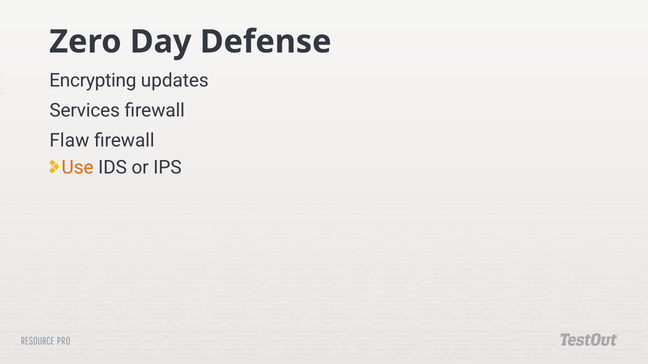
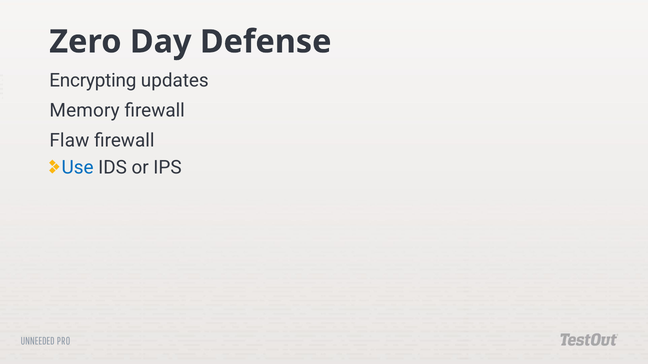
Services: Services -> Memory (85, 111)
Use colour: orange -> blue (78, 168)
RESOURCE: RESOURCE -> UNNEEDED (38, 342)
